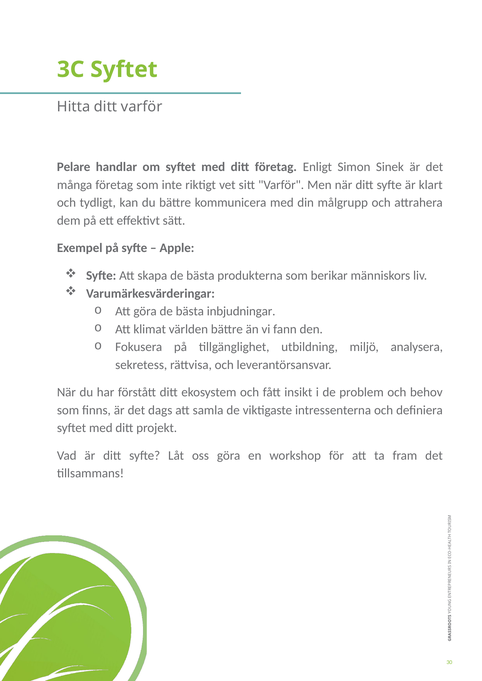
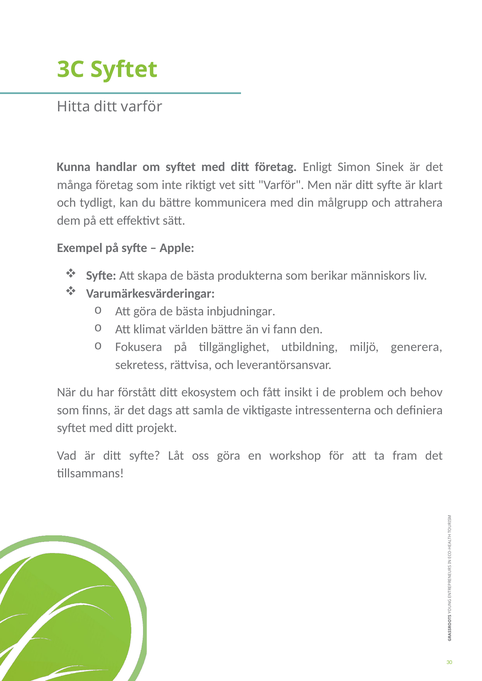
Pelare: Pelare -> Kunna (74, 167)
analysera: analysera -> generera (417, 347)
